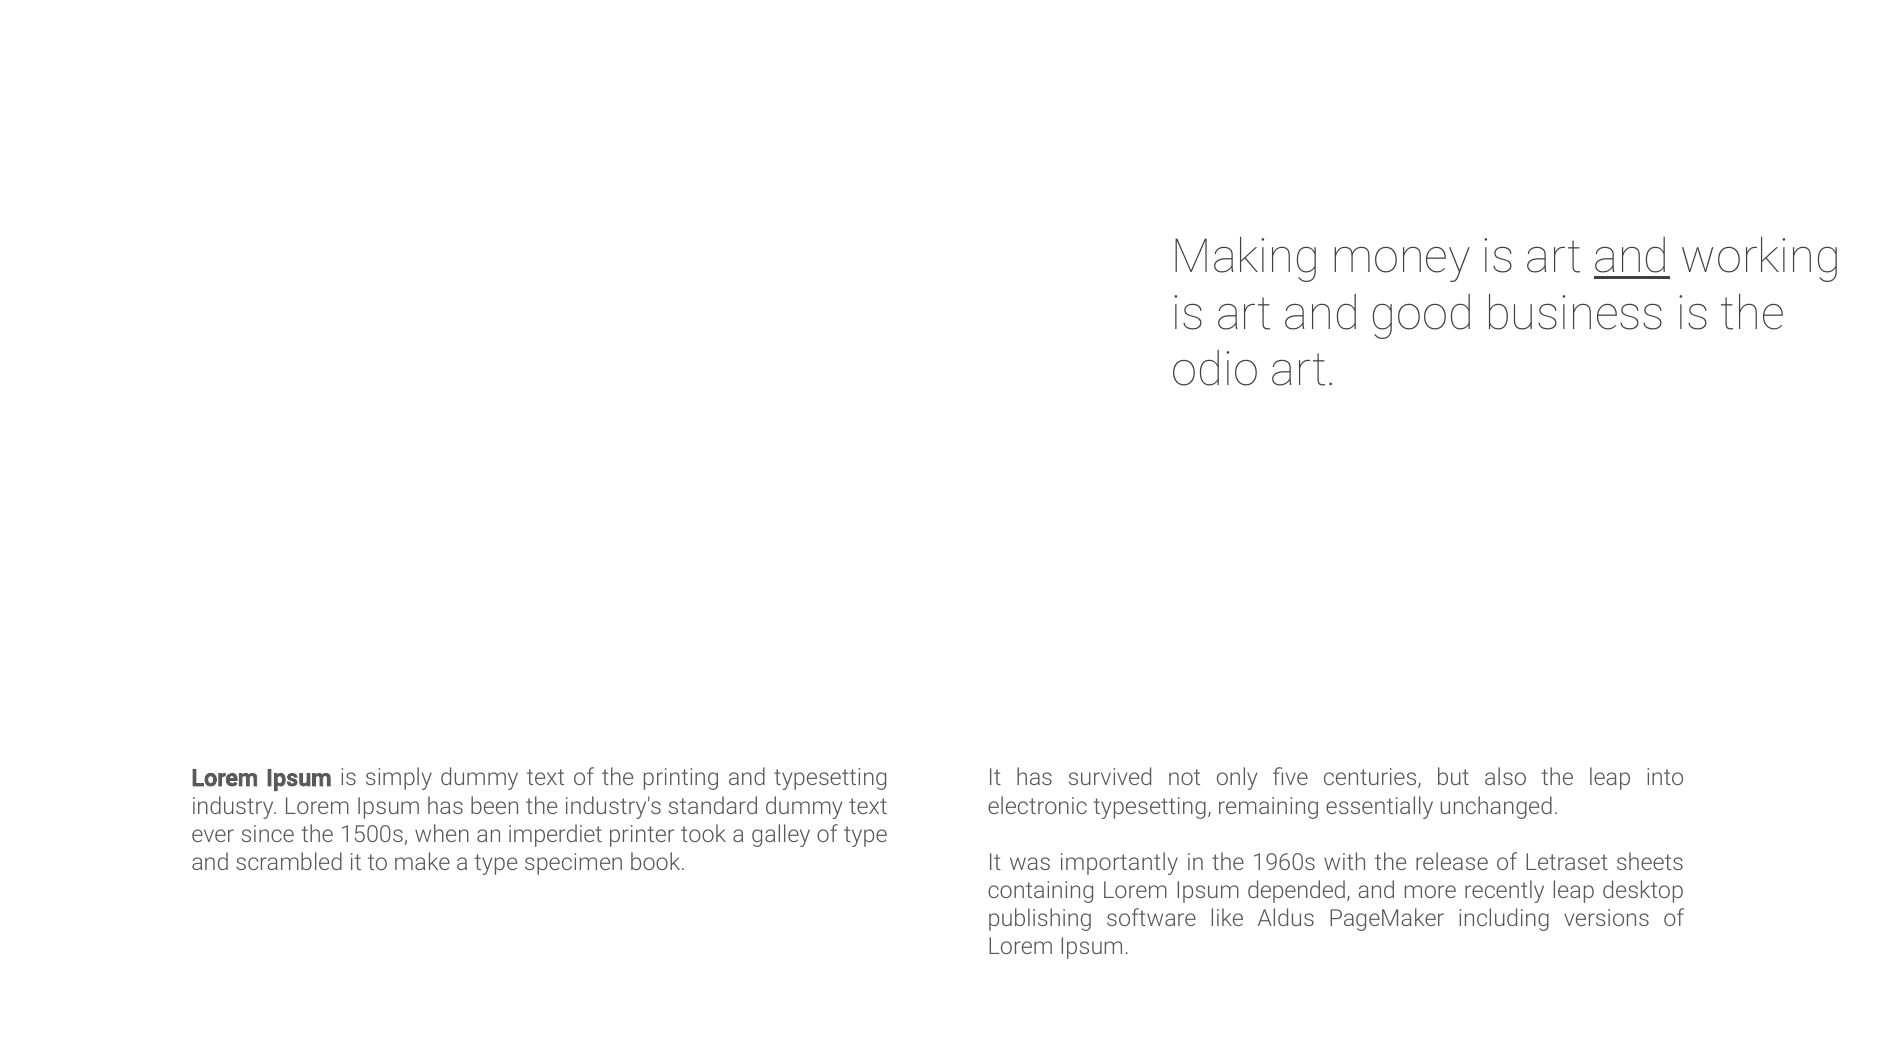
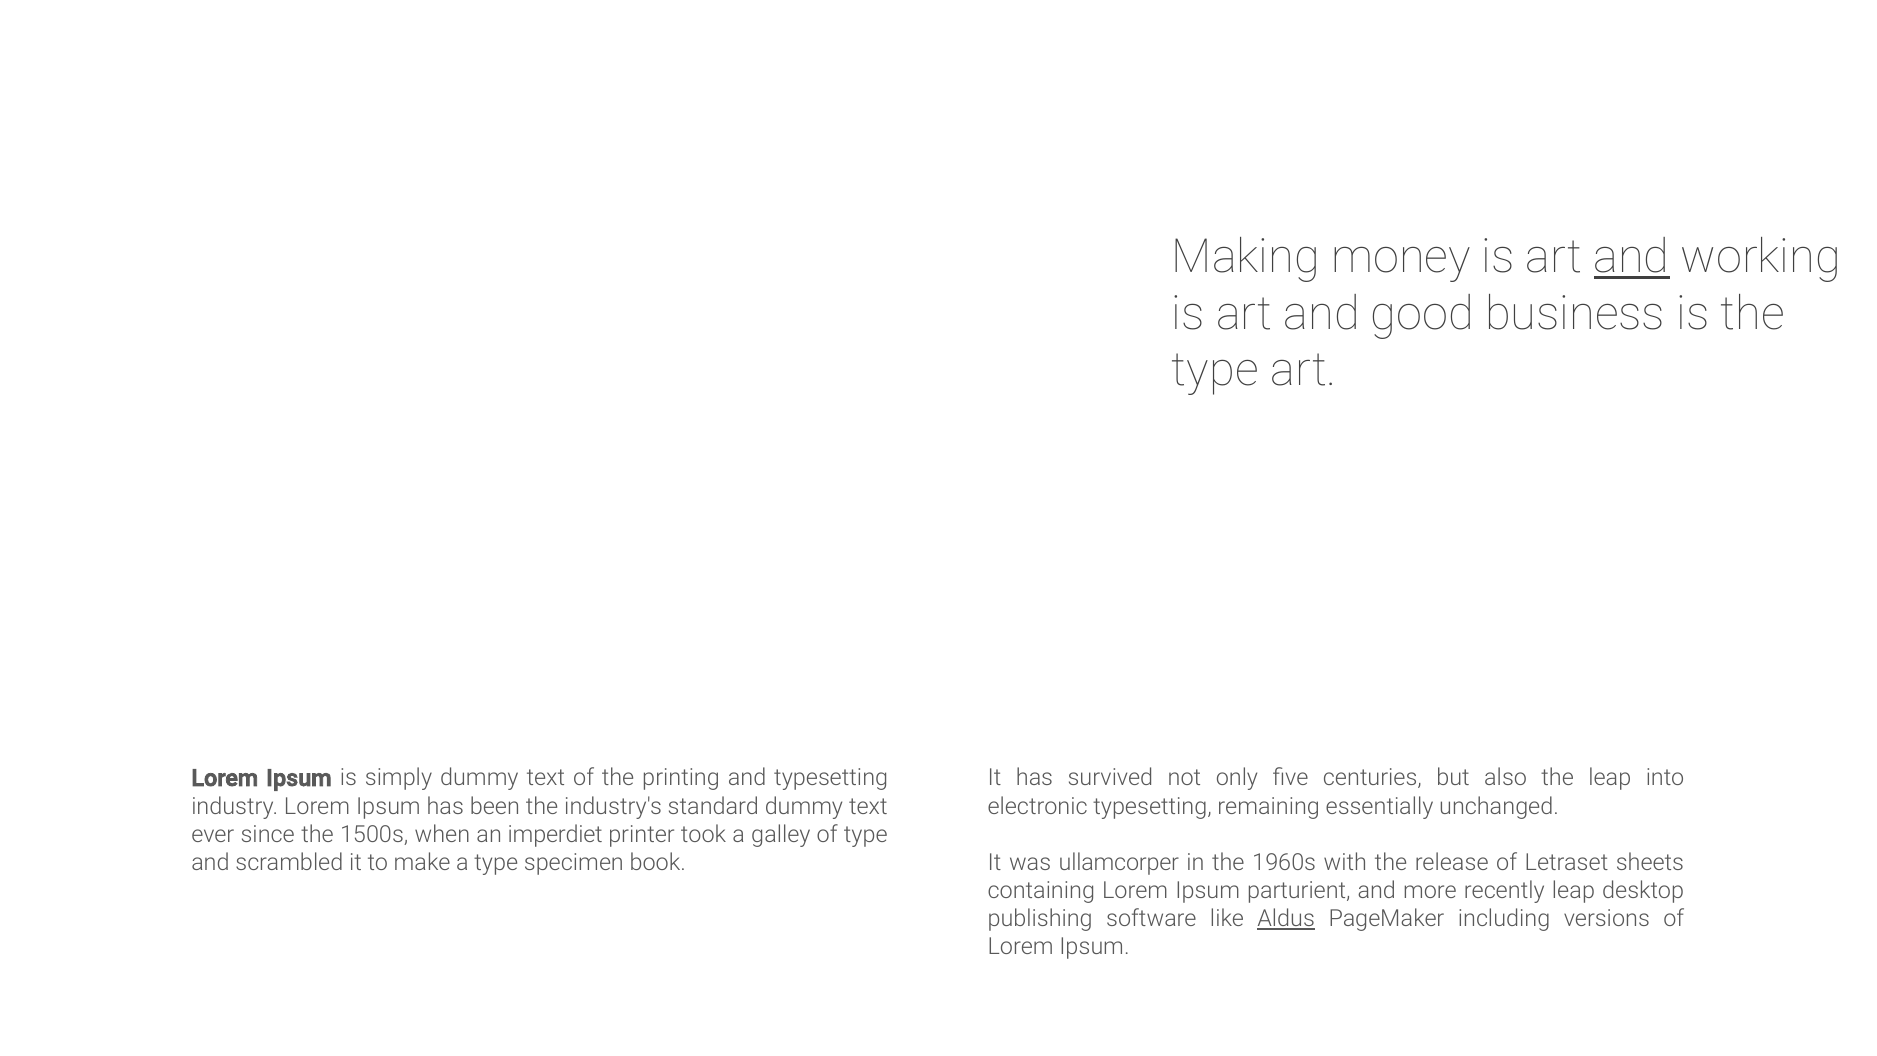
odio: odio -> type (1215, 370)
importantly: importantly -> ullamcorper (1119, 862)
depended: depended -> parturient (1299, 891)
Aldus underline: none -> present (1286, 919)
